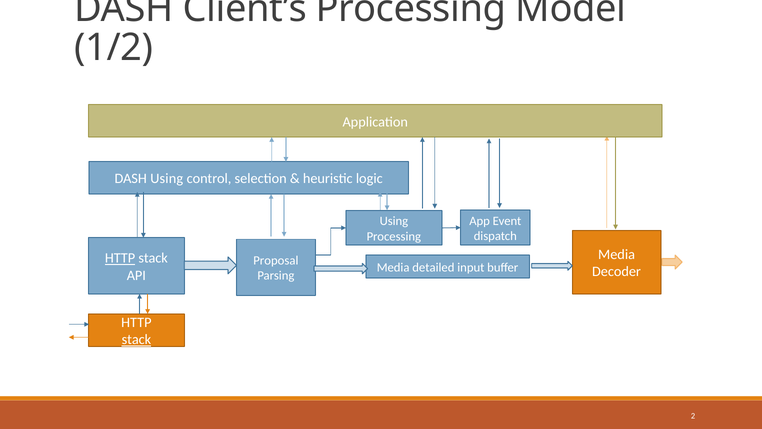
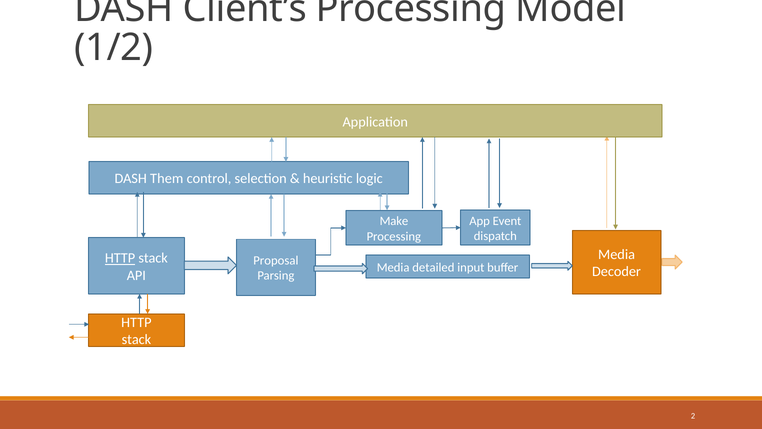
DASH Using: Using -> Them (167, 179)
Using: Using -> Make (394, 221)
stack underline: present -> none (136, 339)
